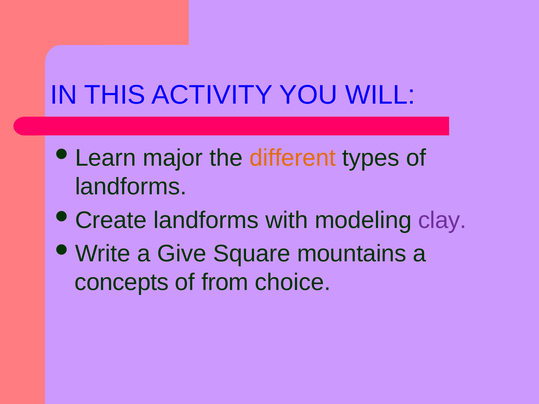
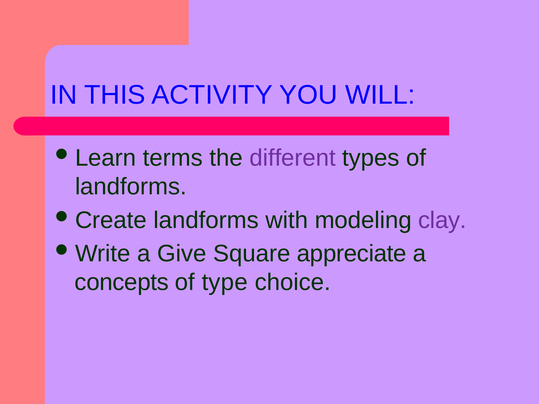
major: major -> terms (173, 158)
different colour: orange -> purple (293, 158)
mountains: mountains -> appreciate (352, 254)
from: from -> type (225, 283)
